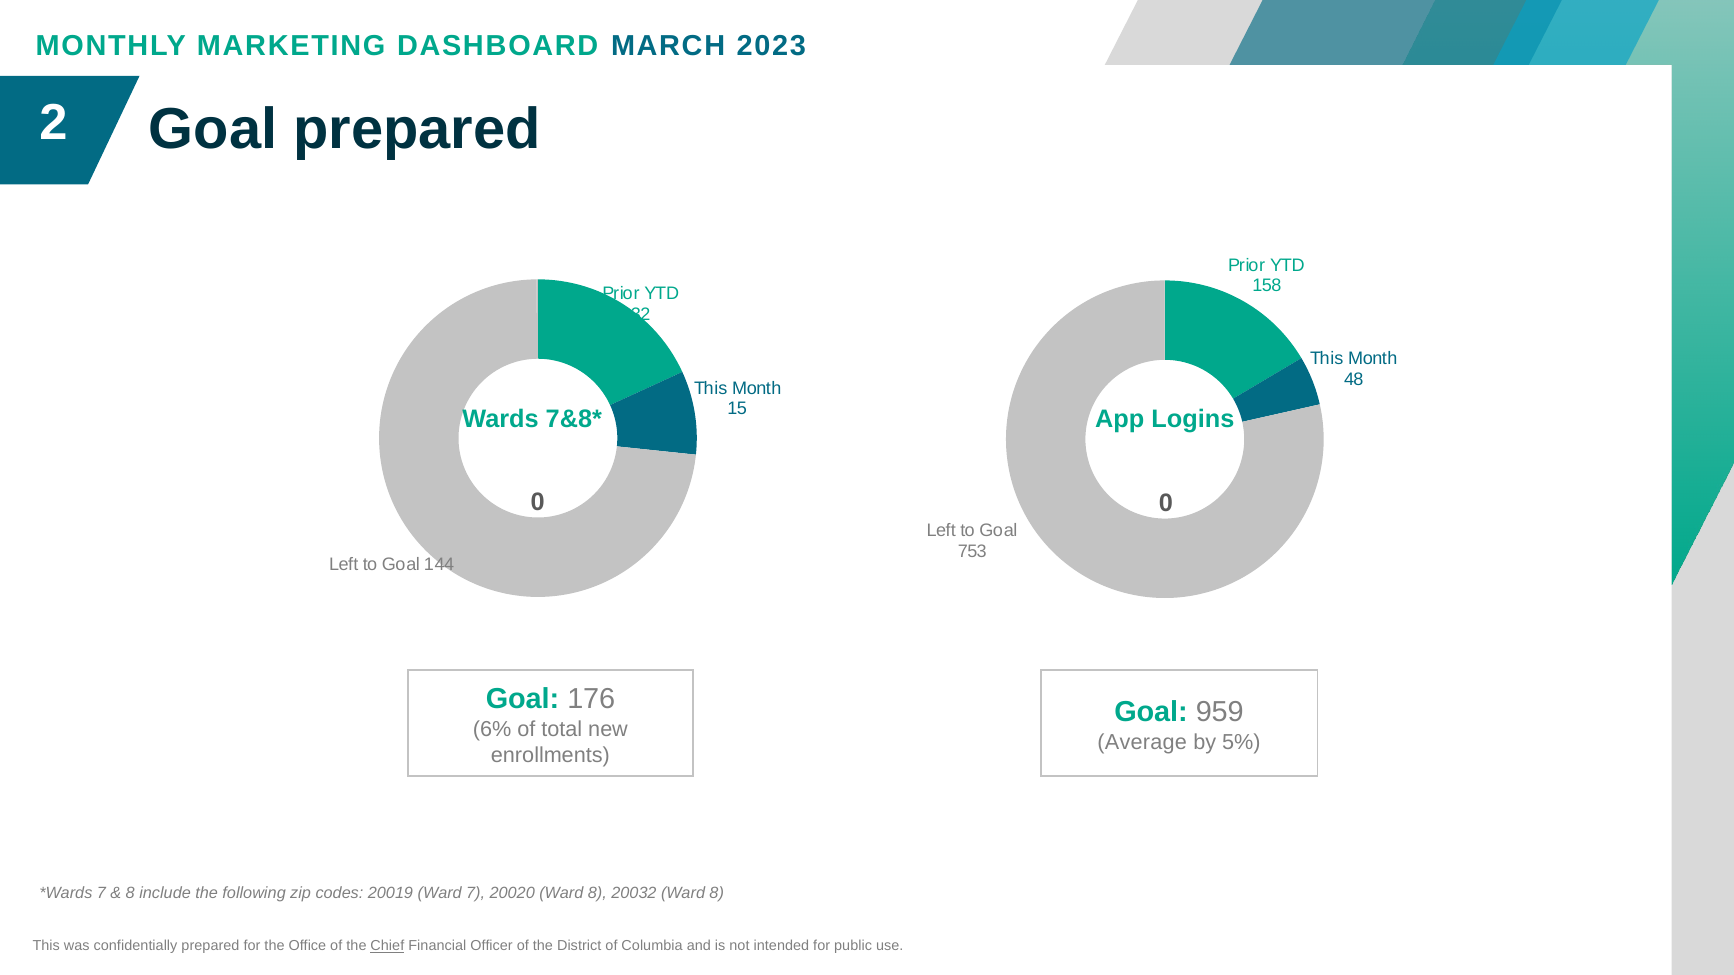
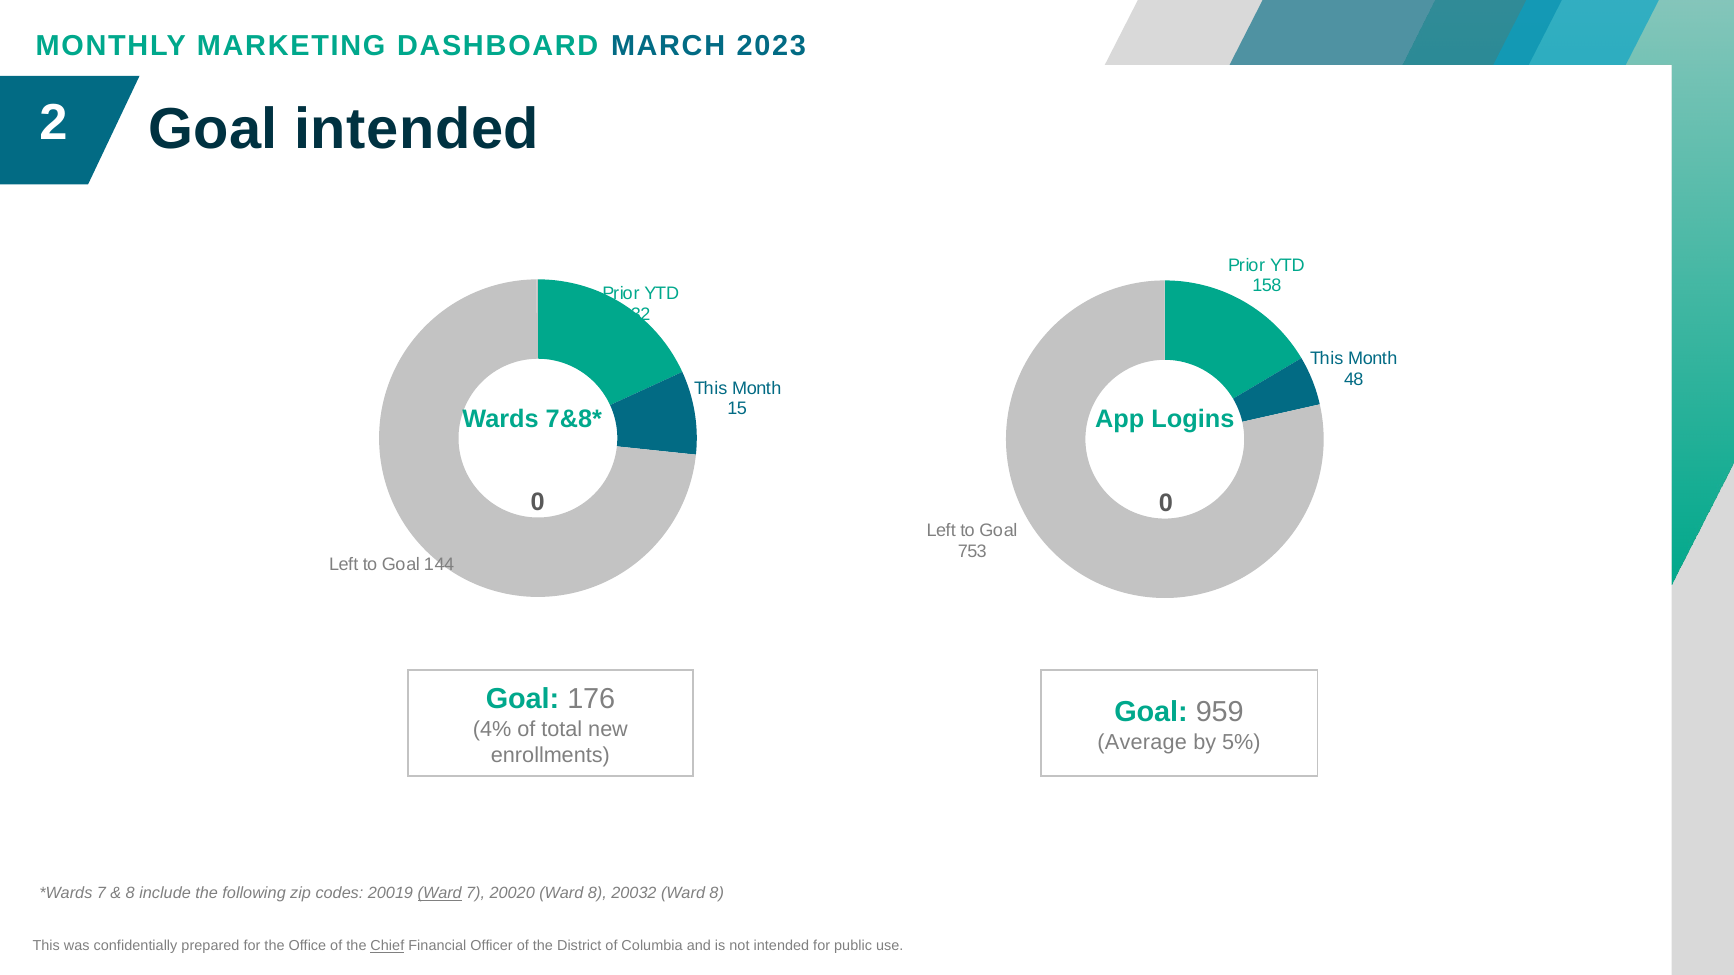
Goal prepared: prepared -> intended (417, 130)
6%: 6% -> 4% (492, 729)
Ward underline: none -> present (440, 894)
